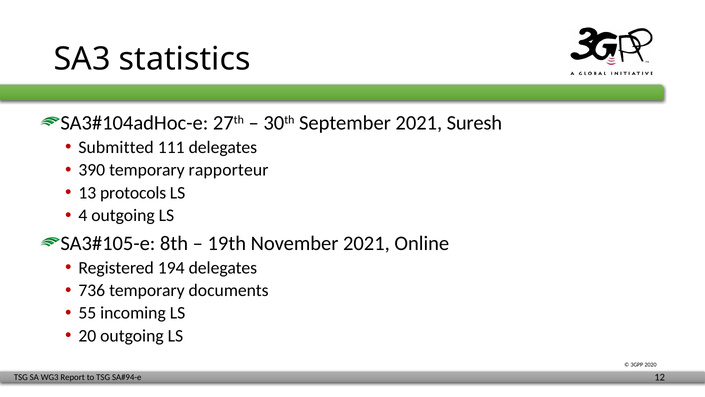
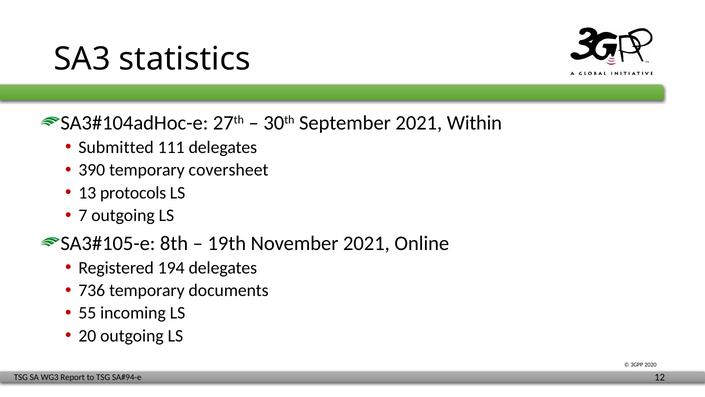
Suresh: Suresh -> Within (474, 123)
rapporteur: rapporteur -> coversheet (229, 170)
4: 4 -> 7 (83, 215)
